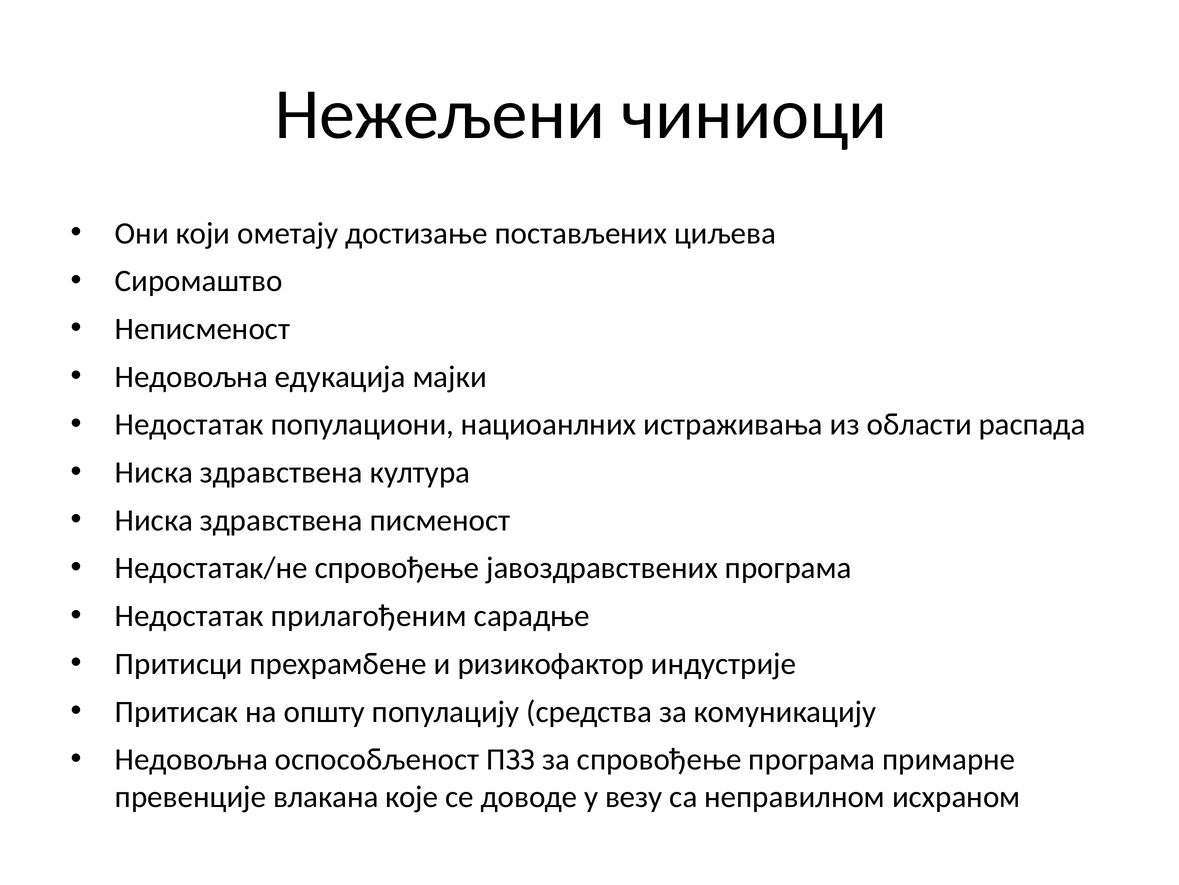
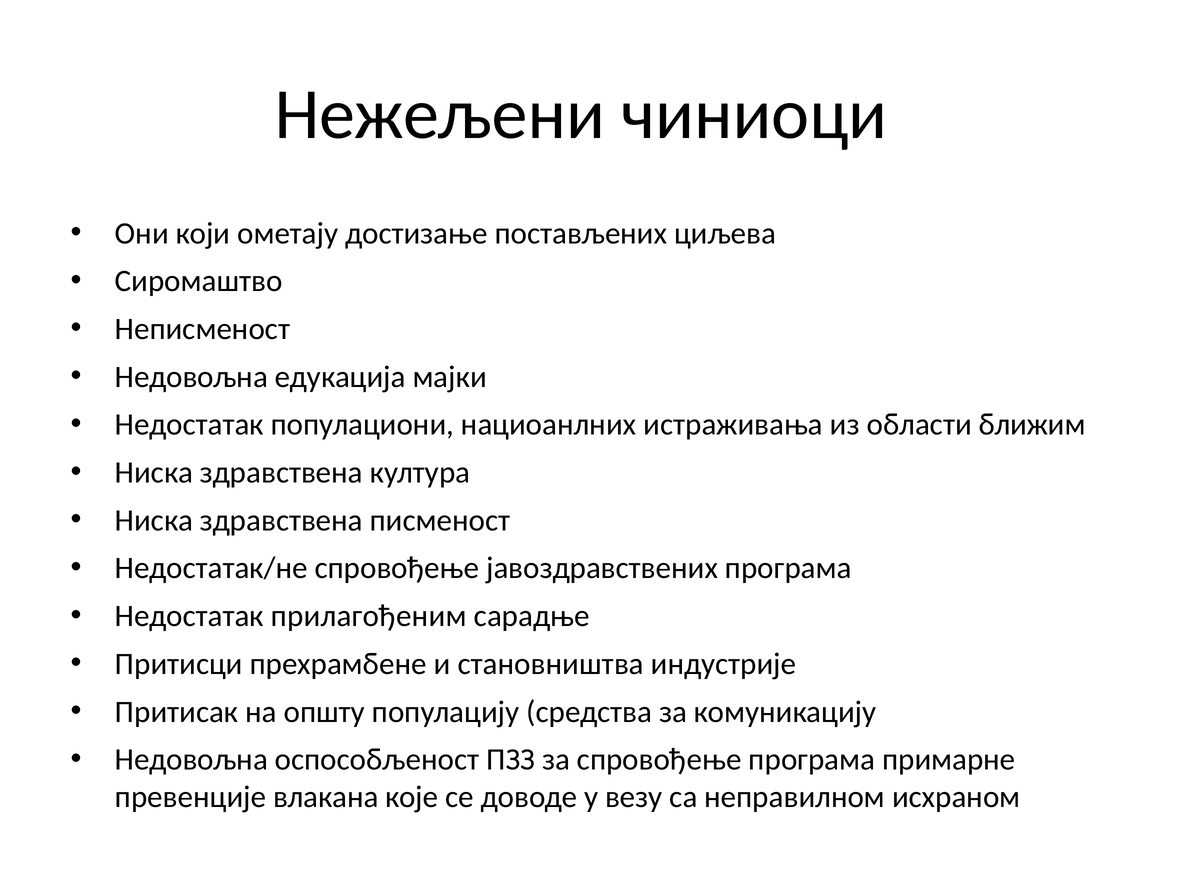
распада: распада -> ближим (1032, 424)
ризикофактор: ризикофактор -> становништва (551, 663)
